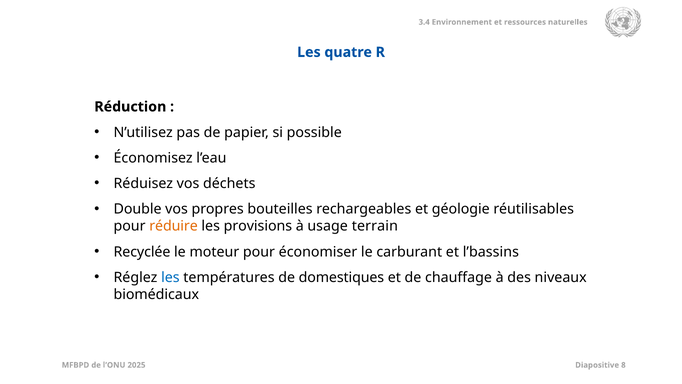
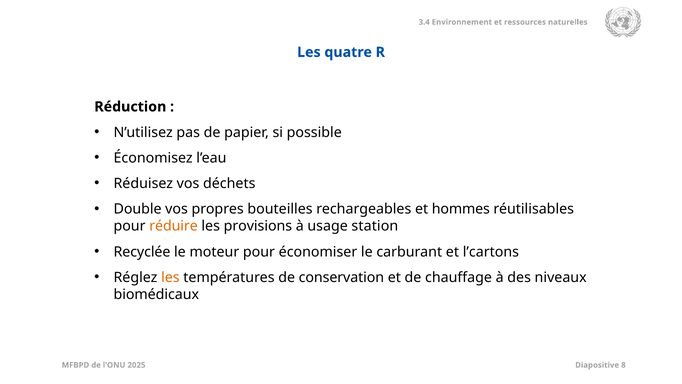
géologie: géologie -> hommes (461, 209)
terrain: terrain -> station (375, 226)
l’bassins: l’bassins -> l’cartons (491, 252)
les colour: blue -> orange (170, 277)
domestiques: domestiques -> conservation (341, 277)
